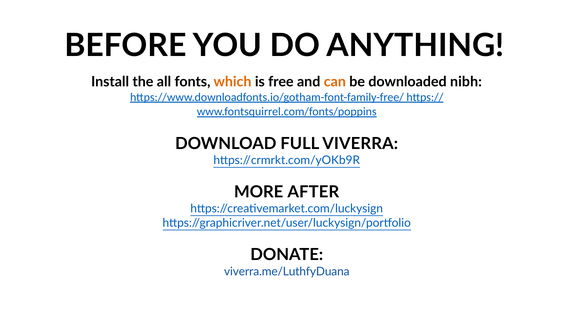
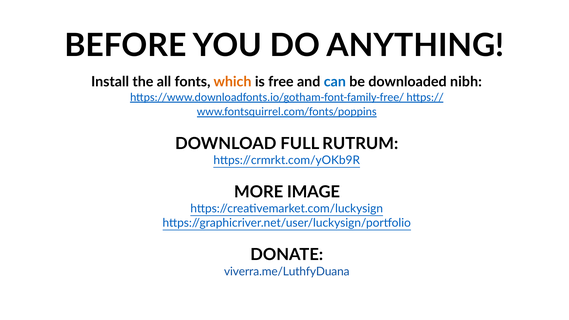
can colour: orange -> blue (335, 82)
VIVERRA: VIVERRA -> RUTRUM (360, 144)
AFTER: AFTER -> IMAGE (313, 192)
